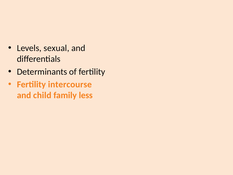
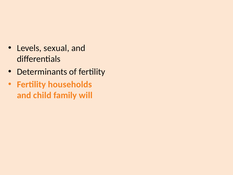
intercourse: intercourse -> households (70, 84)
less: less -> will (86, 95)
